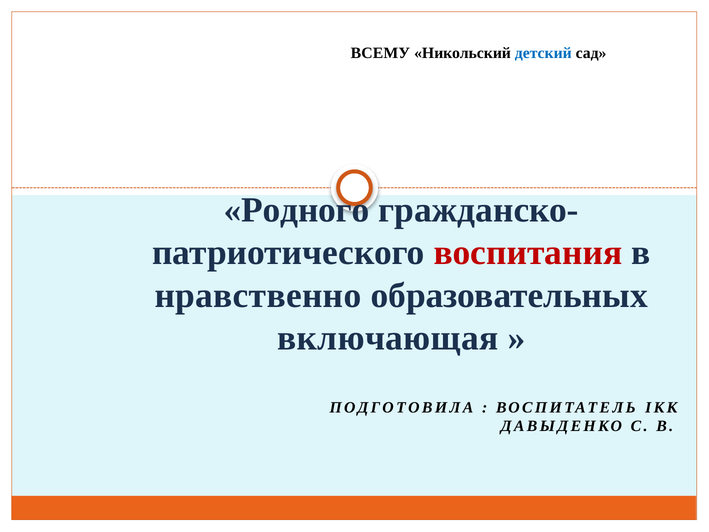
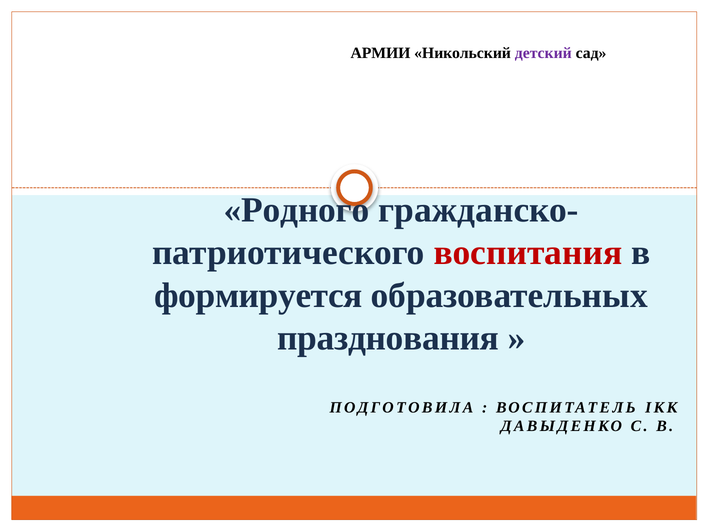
ВСЕМУ: ВСЕМУ -> АРМИИ (380, 53)
детский colour: blue -> purple (543, 53)
нравственно: нравственно -> формируется (258, 295)
включающая: включающая -> празднования (388, 338)
